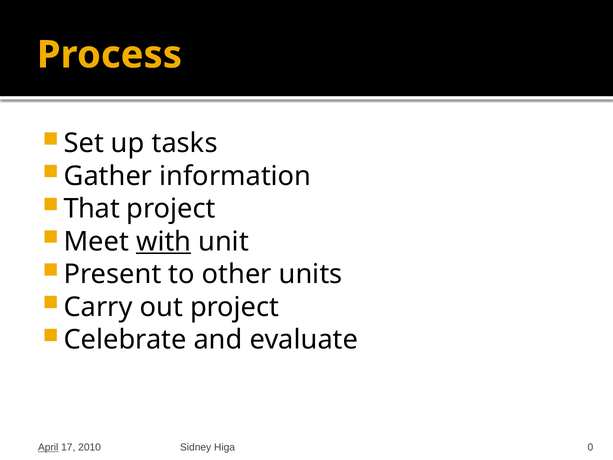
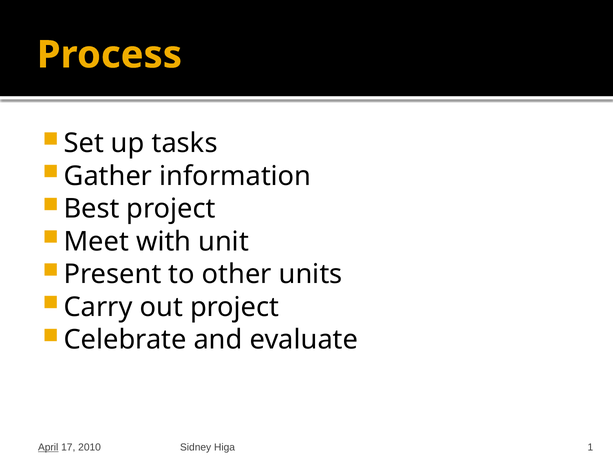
That: That -> Best (92, 209)
with underline: present -> none (164, 241)
0: 0 -> 1 (590, 447)
